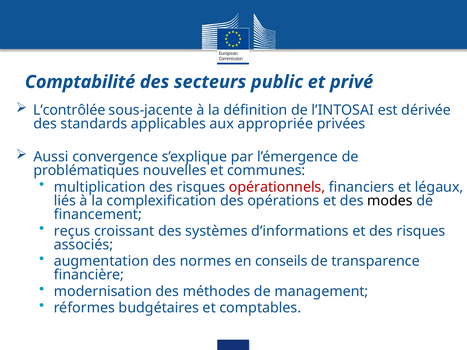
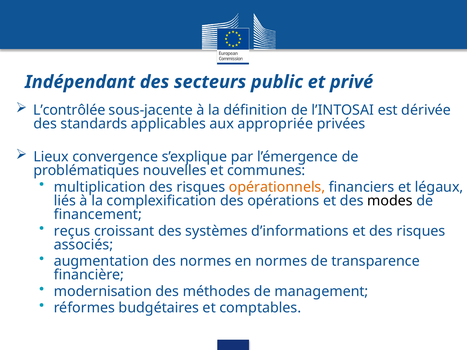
Comptabilité: Comptabilité -> Indépendant (80, 82)
Aussi: Aussi -> Lieux (51, 157)
opérationnels colour: red -> orange (277, 187)
en conseils: conseils -> normes (281, 261)
